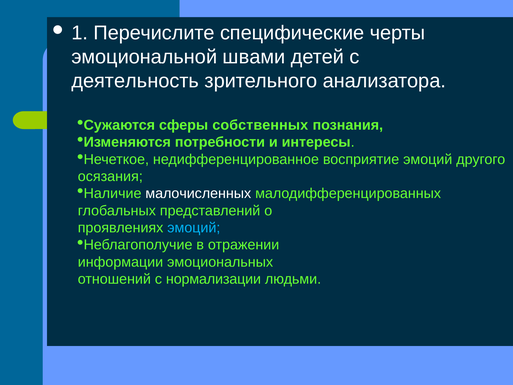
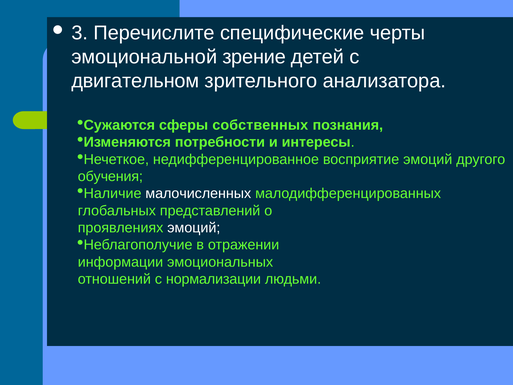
1: 1 -> 3 (80, 33)
швами: швами -> зрение (254, 57)
деятельность: деятельность -> двигательном (135, 81)
осязания: осязания -> обучения (110, 176)
эмоций colour: light blue -> white (194, 228)
